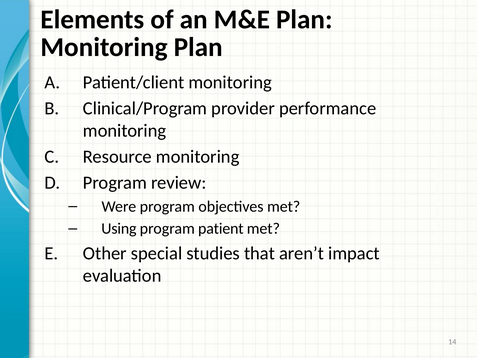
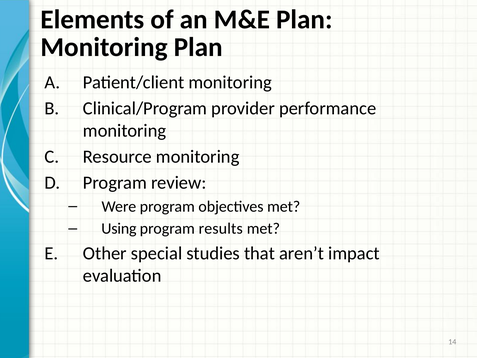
patient: patient -> results (221, 229)
